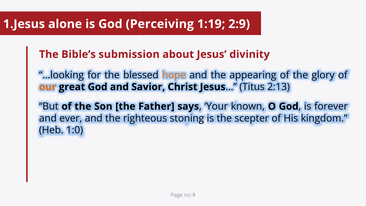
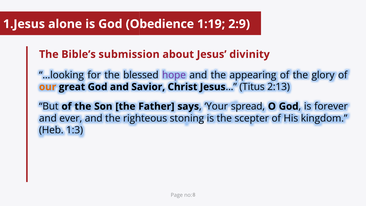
Perceiving: Perceiving -> Obedience (160, 24)
hope colour: orange -> purple (174, 75)
known: known -> spread (248, 107)
1:0: 1:0 -> 1:3 (75, 130)
